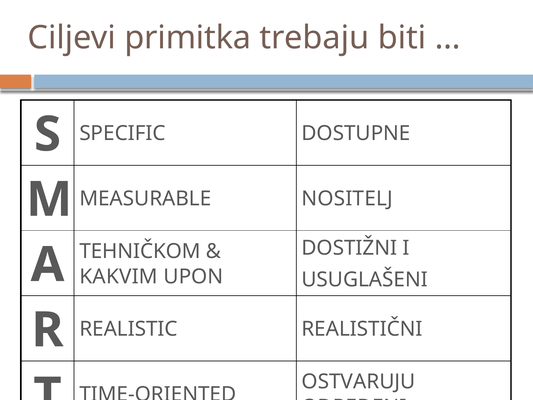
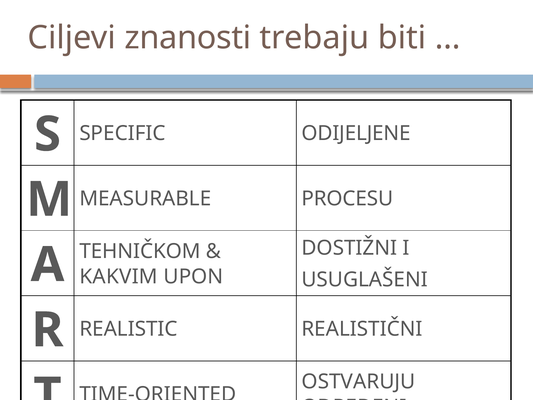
primitka: primitka -> znanosti (188, 38)
DOSTUPNE: DOSTUPNE -> ODIJELJENE (356, 133)
NOSITELJ: NOSITELJ -> PROCESU (347, 198)
